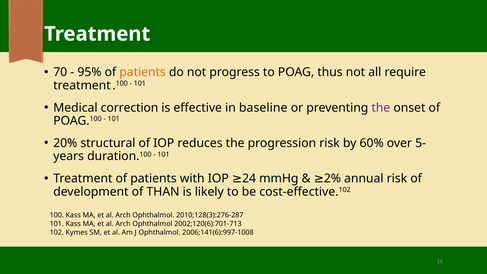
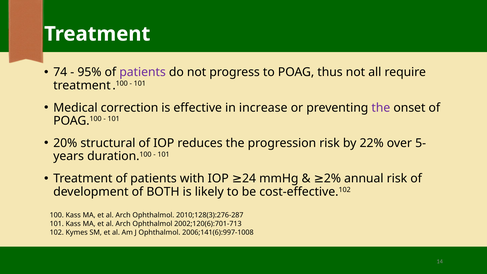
70: 70 -> 74 (60, 72)
patients colour: orange -> purple (143, 72)
baseline: baseline -> increase (263, 108)
60%: 60% -> 22% (372, 143)
THAN: THAN -> BOTH (163, 192)
